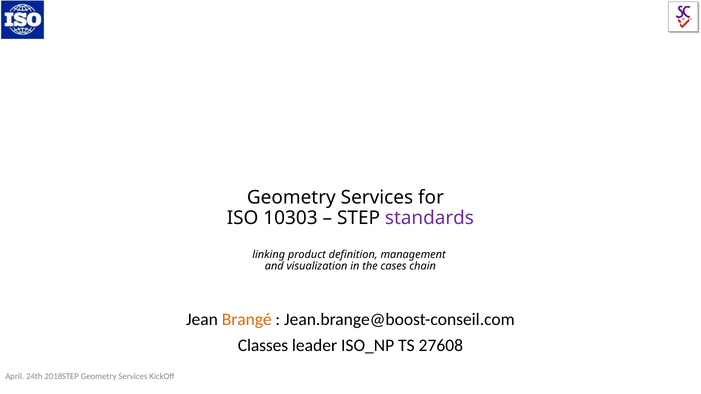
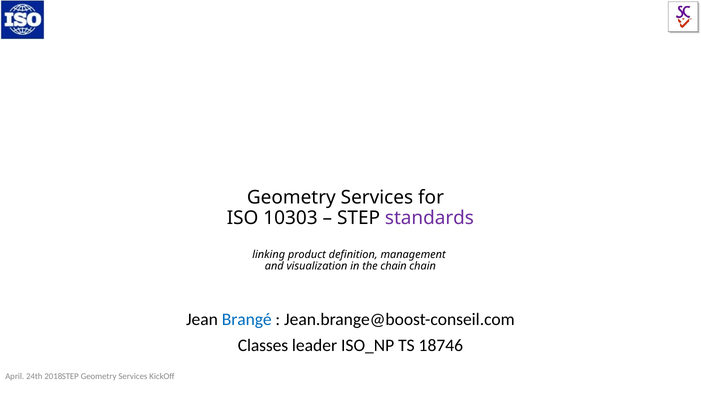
the cases: cases -> chain (394, 267)
Brangé colour: orange -> blue (247, 320)
27608: 27608 -> 18746 (441, 346)
